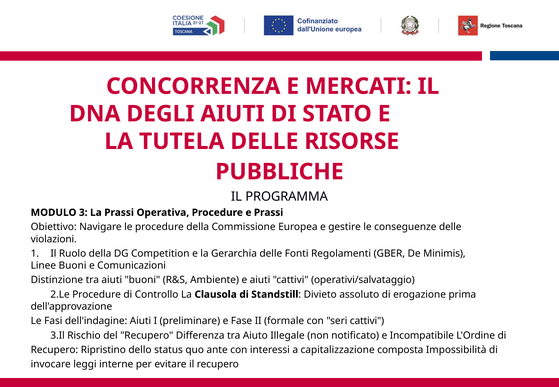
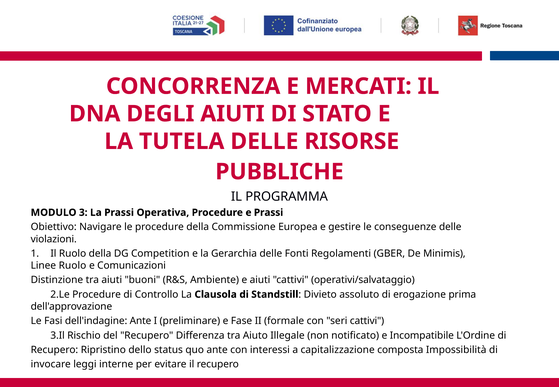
Linee Buoni: Buoni -> Ruolo (73, 266)
dell'indagine Aiuti: Aiuti -> Ante (141, 321)
